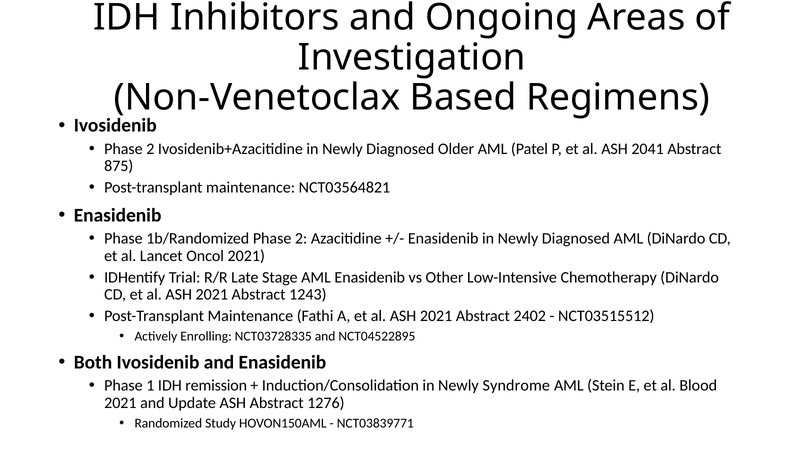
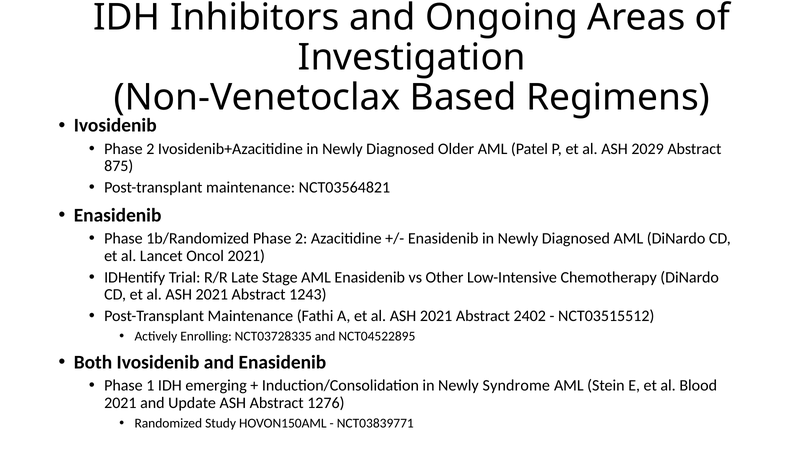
2041: 2041 -> 2029 (648, 149)
remission: remission -> emerging (216, 386)
